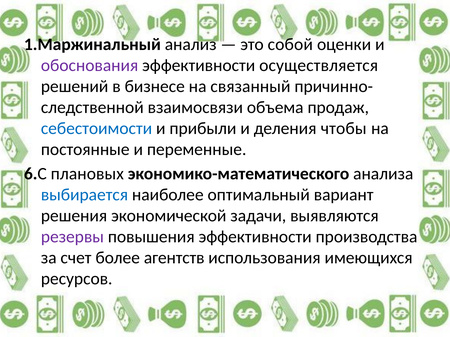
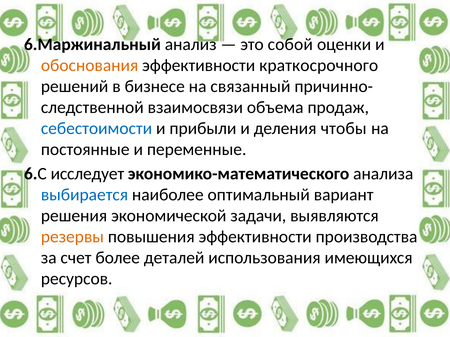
1.Маржинальный: 1.Маржинальный -> 6.Маржинальный (92, 45)
обоснования colour: purple -> orange (90, 66)
осуществляется: осуществляется -> краткосрочного (319, 66)
плановых: плановых -> исследует (87, 174)
резервы colour: purple -> orange (72, 237)
агентств: агентств -> деталей (174, 258)
